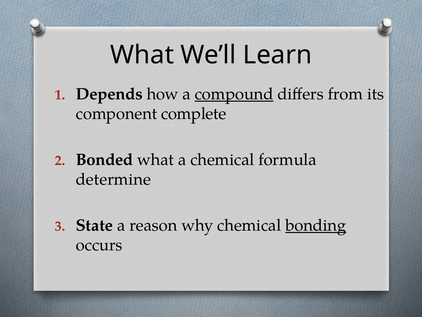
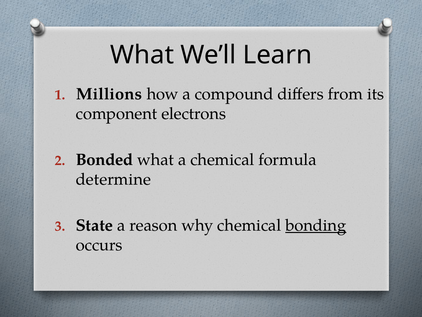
Depends: Depends -> Millions (109, 94)
compound underline: present -> none (234, 94)
complete: complete -> electrons (194, 114)
